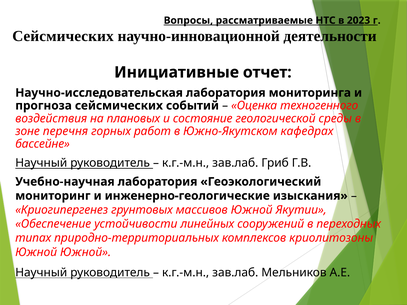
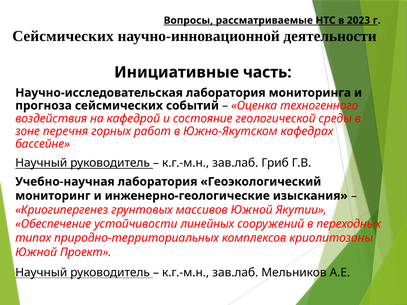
отчет: отчет -> часть (267, 72)
плановых: плановых -> кафедрой (133, 119)
Южной Южной: Южной -> Проект (86, 252)
